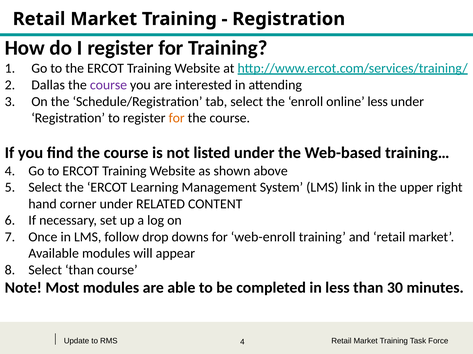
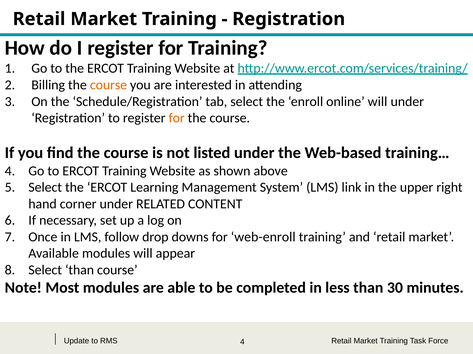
Dallas: Dallas -> Billing (48, 85)
course colour: purple -> orange (108, 85)
online less: less -> will (378, 102)
